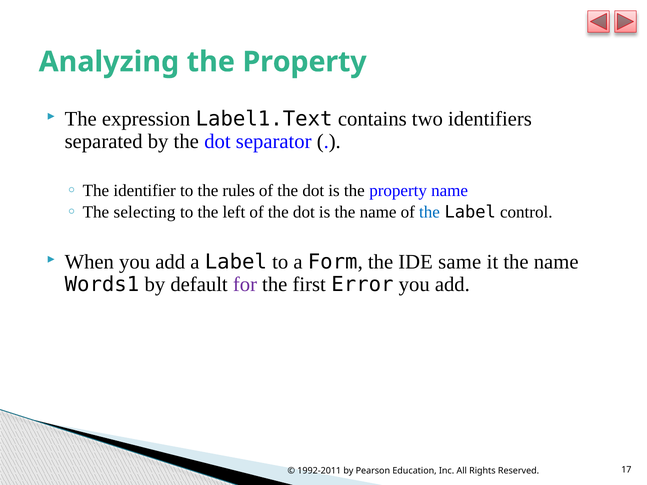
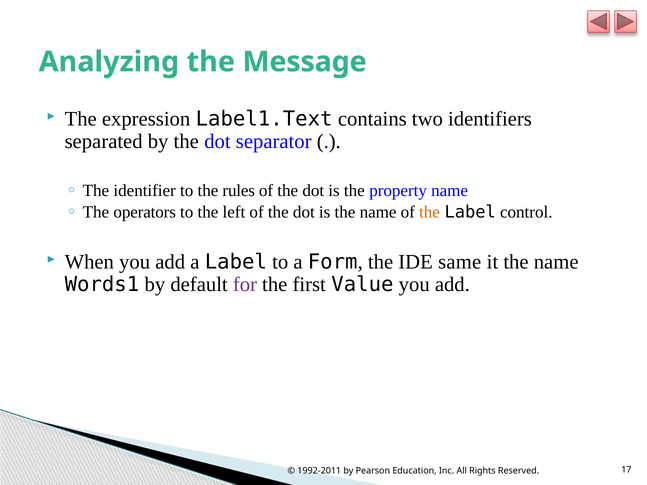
Analyzing the Property: Property -> Message (305, 62)
selecting: selecting -> operators (145, 212)
the colour: blue -> orange (430, 212)
Error: Error -> Value (362, 284)
